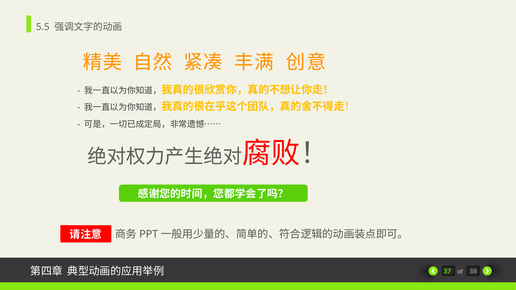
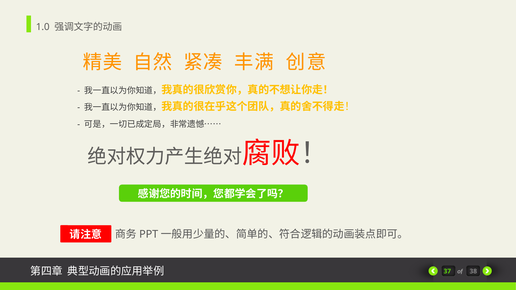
5.5: 5.5 -> 1.0 (43, 27)
